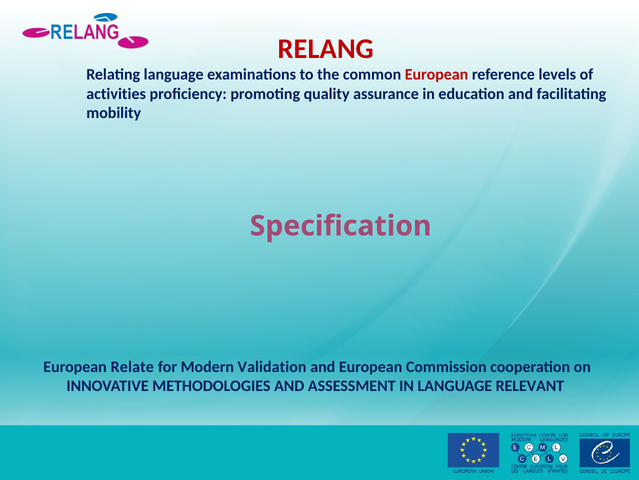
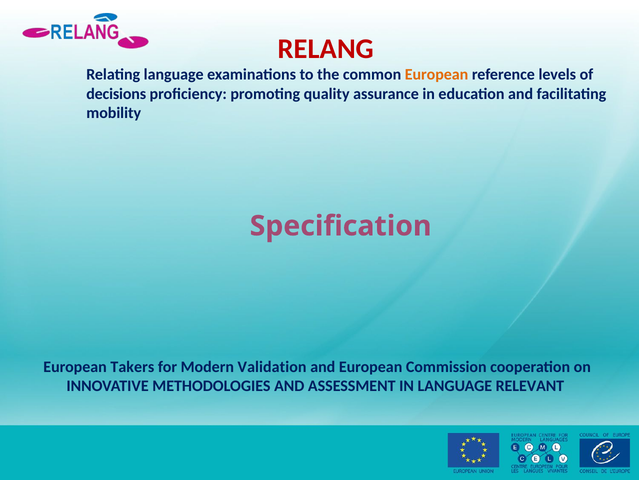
European colour: red -> orange (437, 75)
activities: activities -> decisions (116, 94)
Relate: Relate -> Takers (132, 366)
